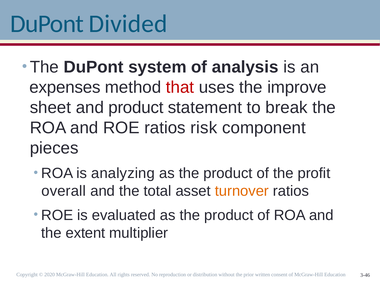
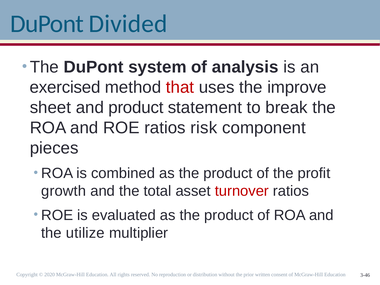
expenses: expenses -> exercised (65, 87)
analyzing: analyzing -> combined (123, 173)
overall: overall -> growth (64, 191)
turnover colour: orange -> red (242, 191)
extent: extent -> utilize (85, 233)
